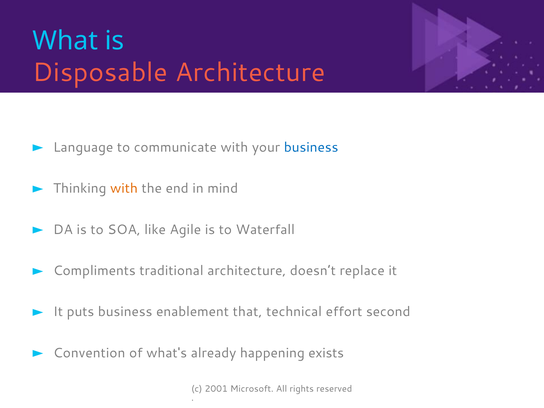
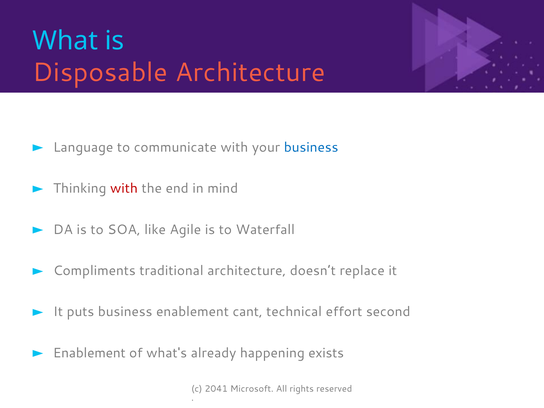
with colour: orange -> red (124, 188)
that: that -> cant (248, 312)
Convention: Convention -> Enablement (89, 353)
2001: 2001 -> 2041 (216, 389)
